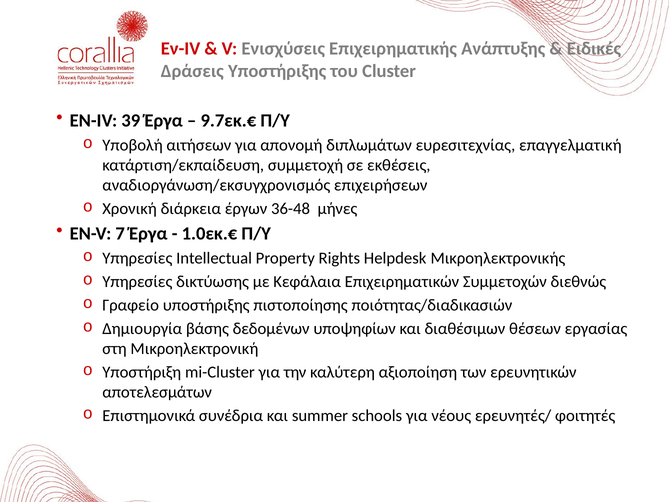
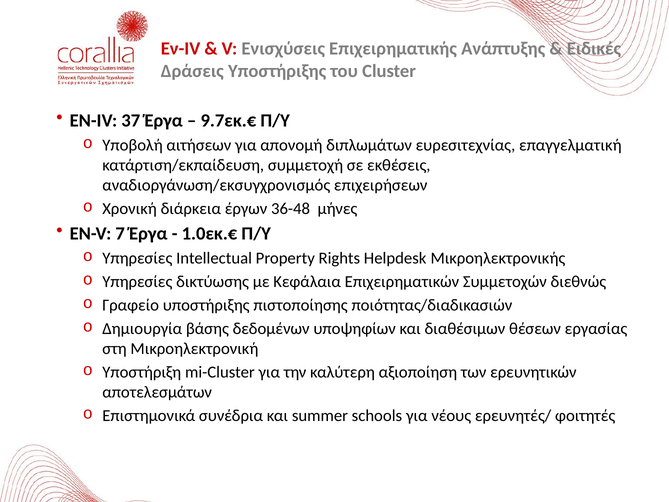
39: 39 -> 37 (131, 121)
